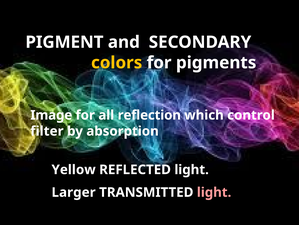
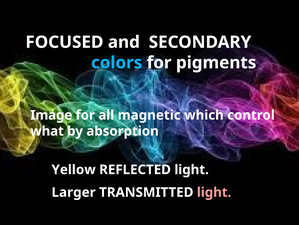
PIGMENT: PIGMENT -> FOCUSED (64, 42)
colors colour: yellow -> light blue (117, 62)
reflection: reflection -> magnetic (149, 115)
filter: filter -> what (47, 131)
